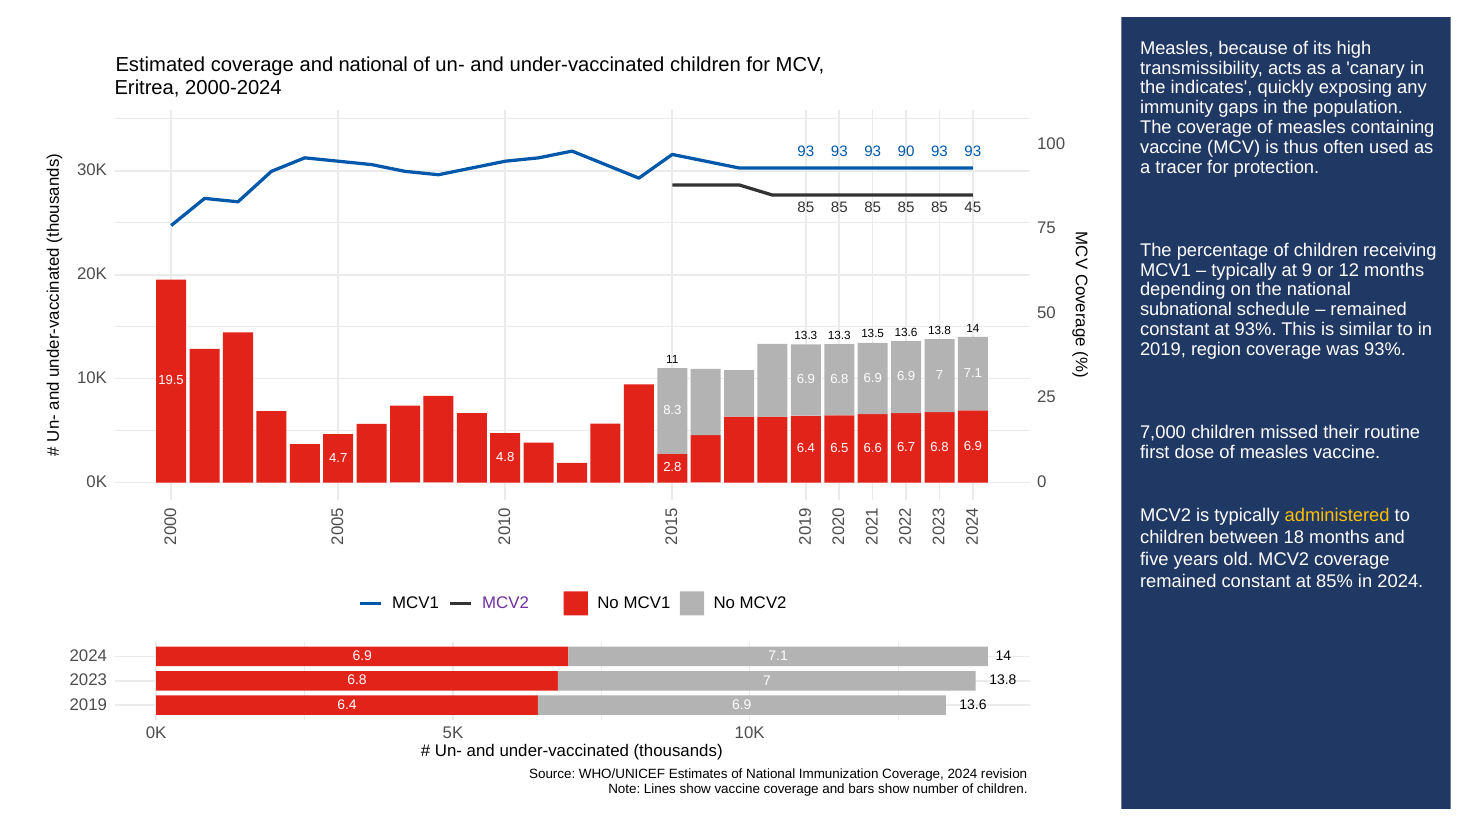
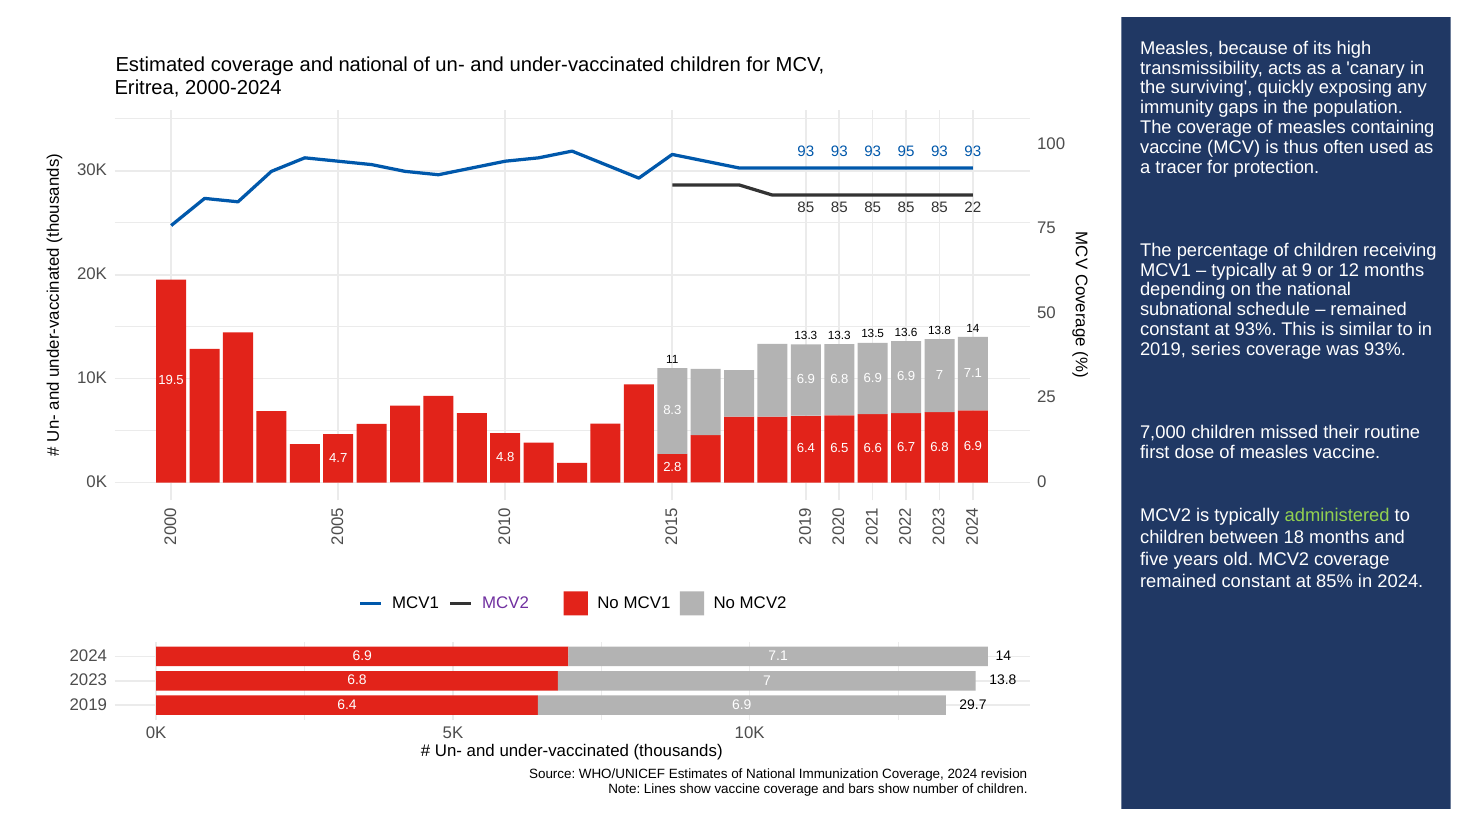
indicates: indicates -> surviving (1212, 88)
90: 90 -> 95 (906, 151)
45: 45 -> 22 (973, 208)
region: region -> series (1216, 349)
administered colour: yellow -> light green (1337, 516)
13.6: 13.6 -> 29.7 (973, 705)
